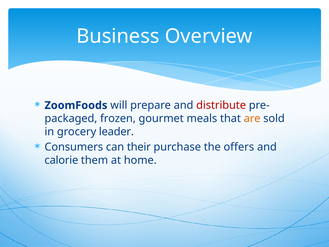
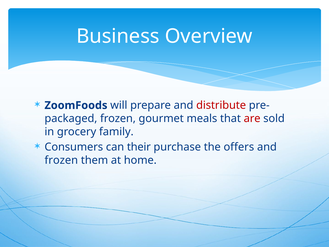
are colour: orange -> red (252, 118)
leader: leader -> family (116, 132)
calorie: calorie -> frozen (61, 160)
